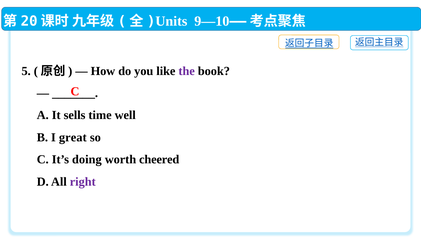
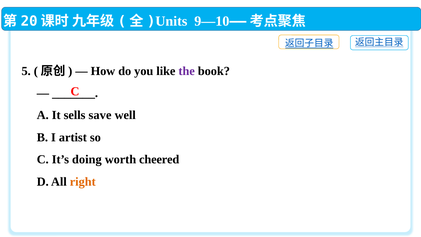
time: time -> save (100, 115)
great: great -> artist (73, 137)
right colour: purple -> orange (83, 182)
